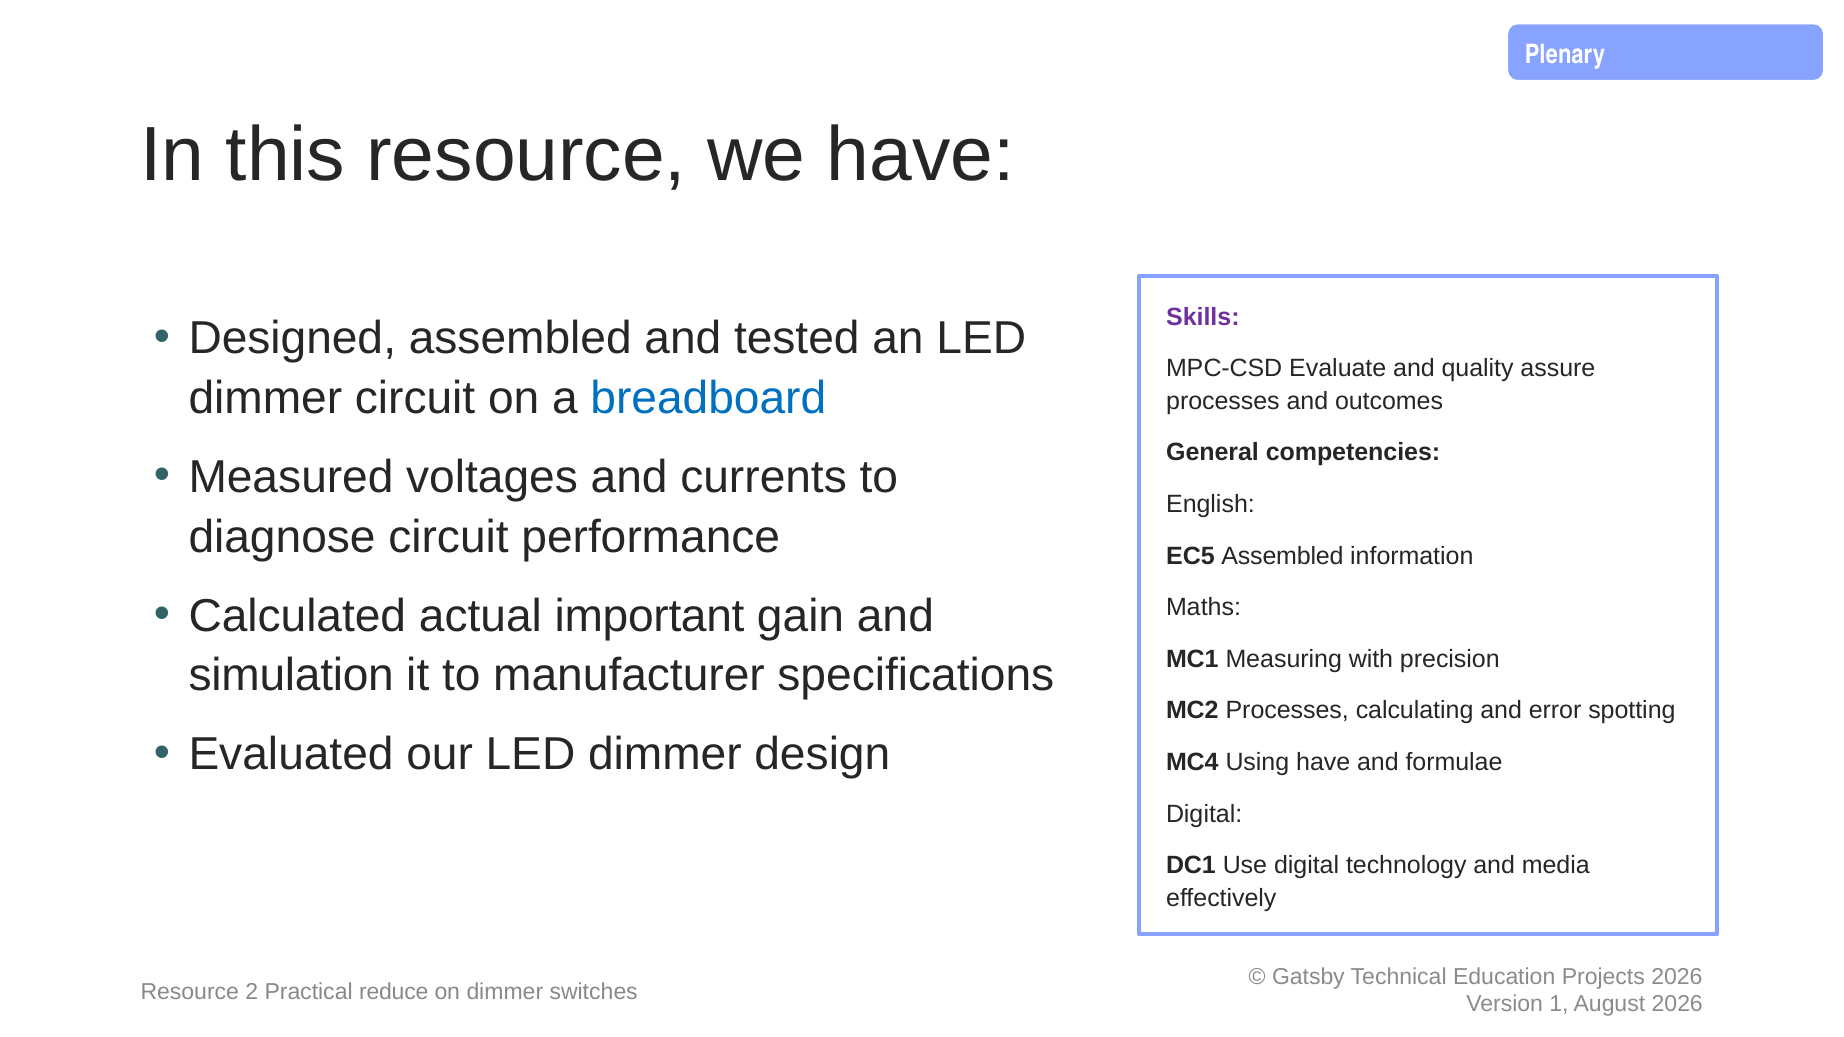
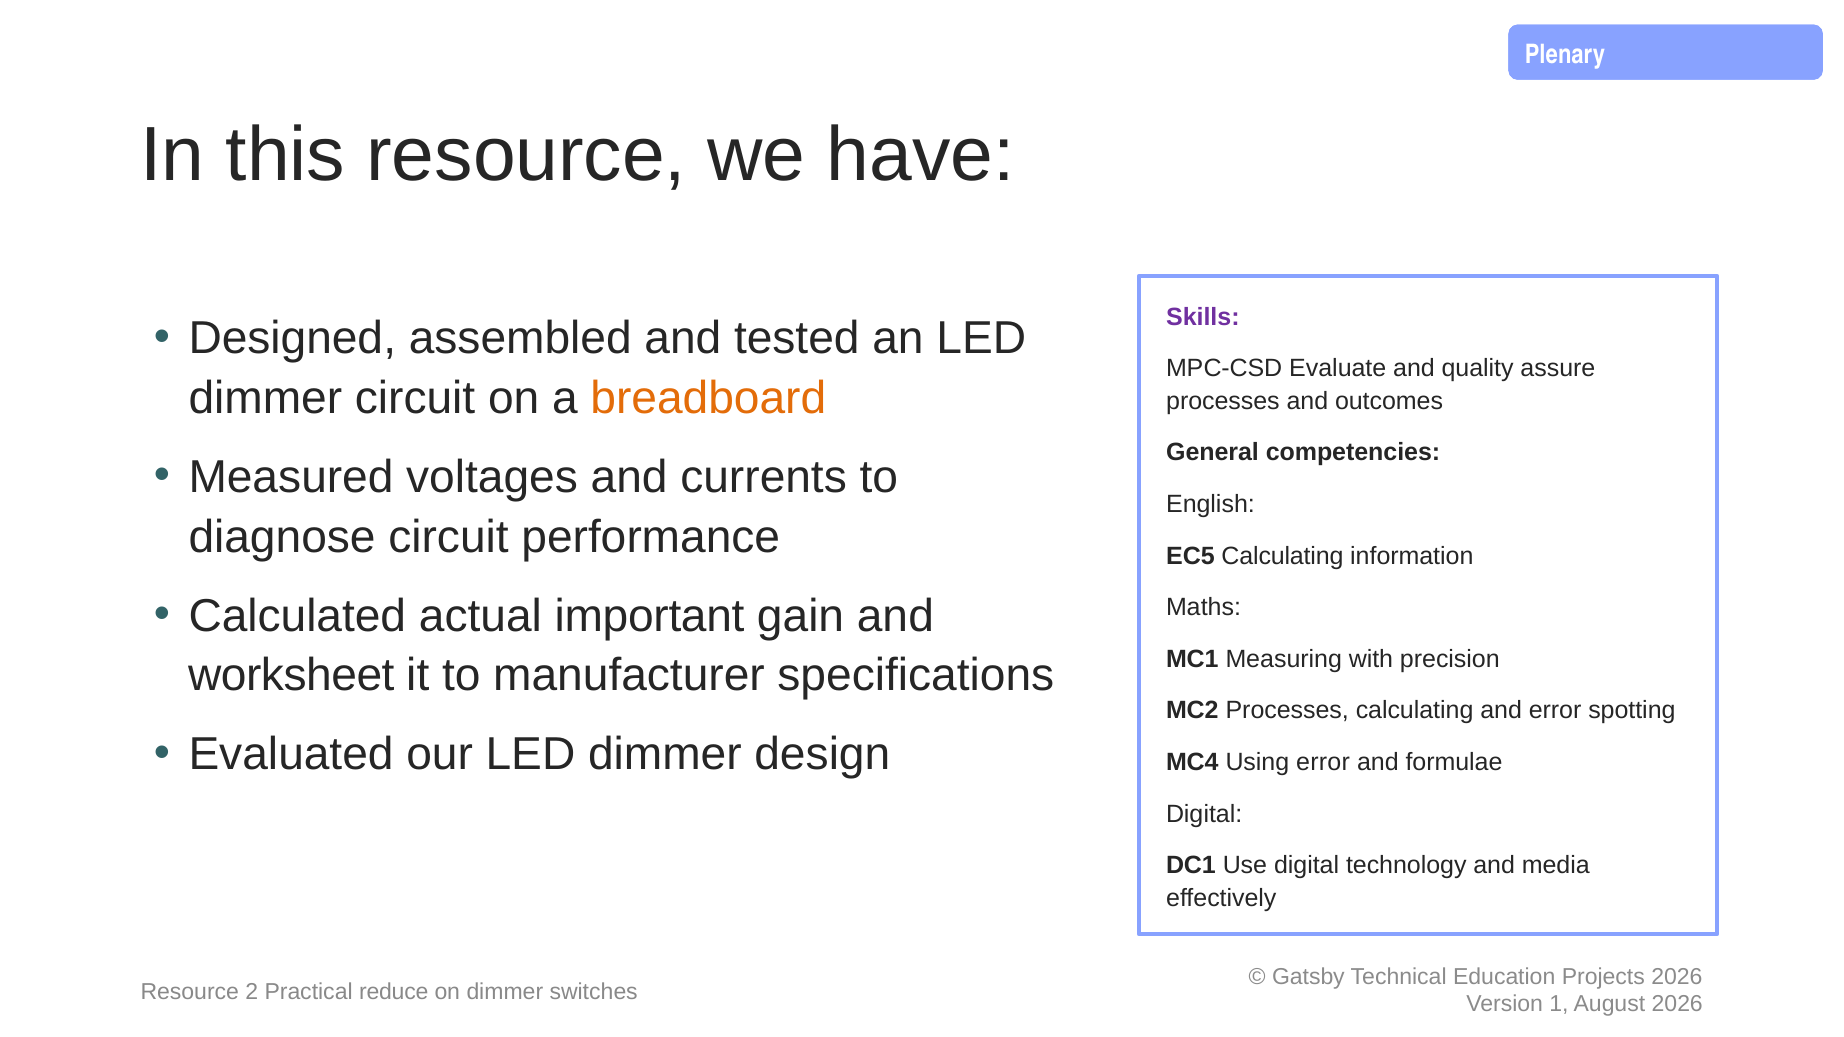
breadboard colour: blue -> orange (708, 398)
EC5 Assembled: Assembled -> Calculating (1282, 556)
simulation: simulation -> worksheet (291, 676)
Using have: have -> error (1323, 762)
